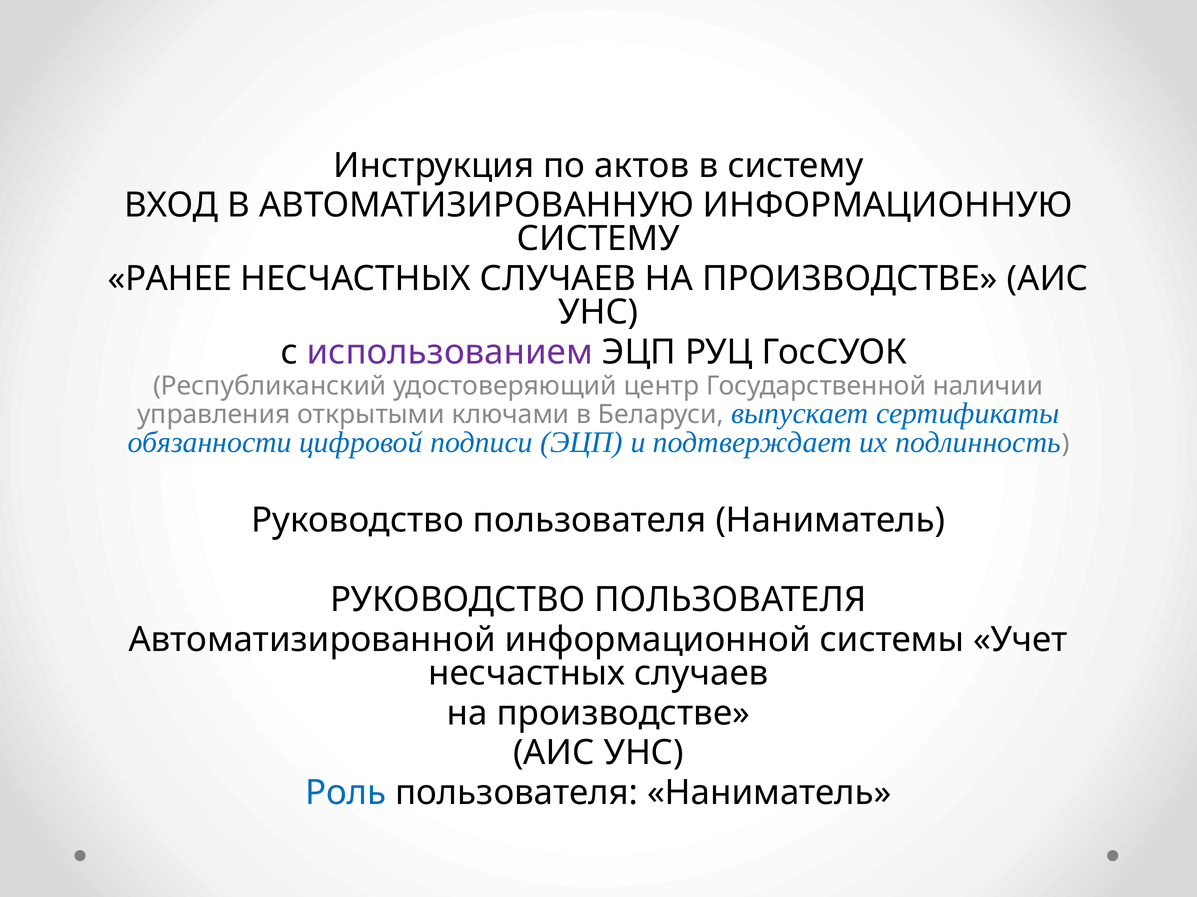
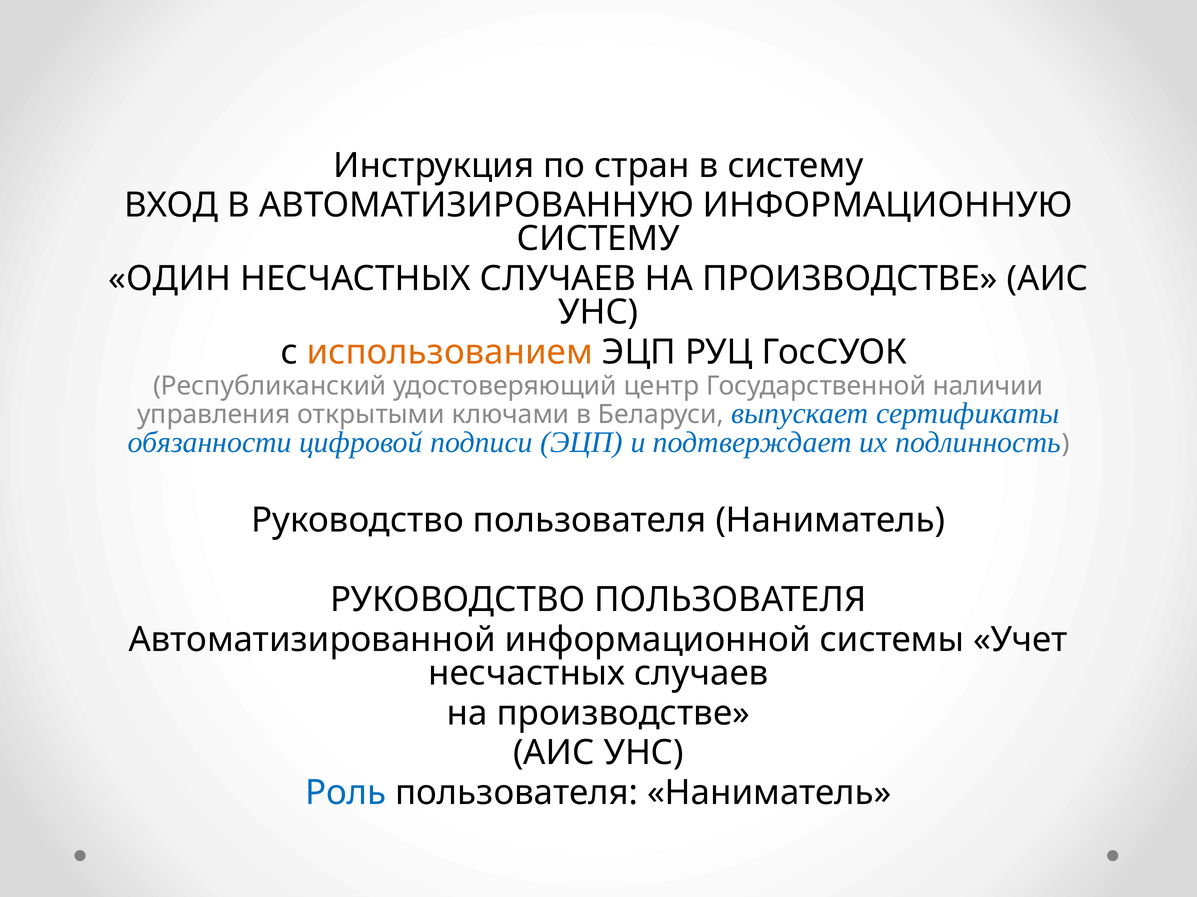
актов: актов -> стран (642, 166)
РАНЕЕ: РАНЕЕ -> ОДИН (170, 279)
использованием colour: purple -> orange (450, 352)
